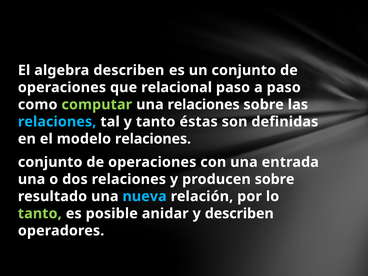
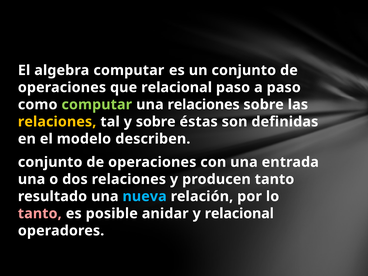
algebra describen: describen -> computar (129, 70)
relaciones colour: light blue -> yellow (57, 122)
y tanto: tanto -> sobre (156, 122)
modelo relaciones: relaciones -> describen (153, 139)
producen sobre: sobre -> tanto (274, 179)
tanto colour: light green -> pink (40, 214)
y describen: describen -> relacional (239, 214)
